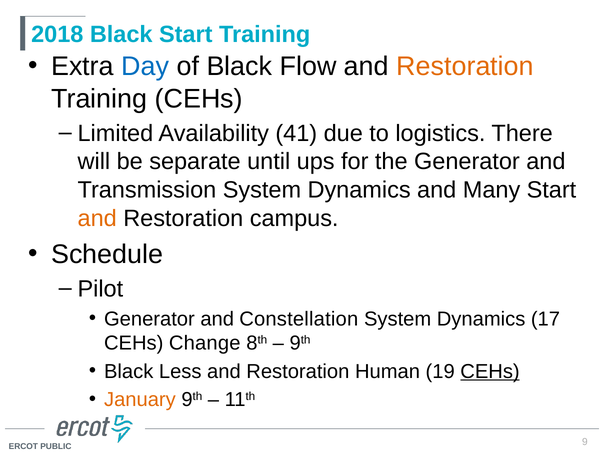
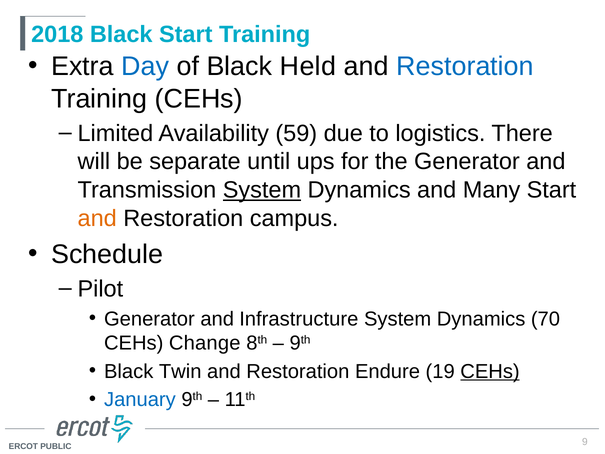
Flow: Flow -> Held (308, 66)
Restoration colour: orange -> blue (465, 66)
41: 41 -> 59 (296, 133)
System underline: none -> present (262, 190)
Constellation: Constellation -> Infrastructure (299, 319)
17: 17 -> 70 (545, 319)
Less: Less -> Twin (180, 371)
Human: Human -> Endure (387, 371)
January colour: orange -> blue (140, 399)
